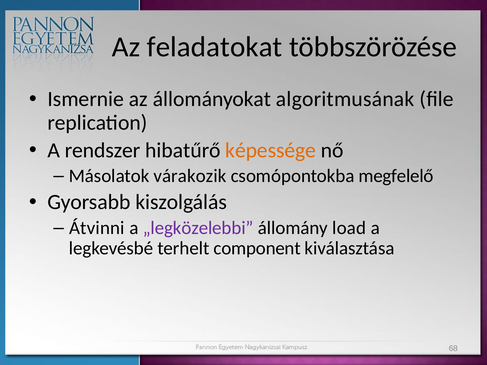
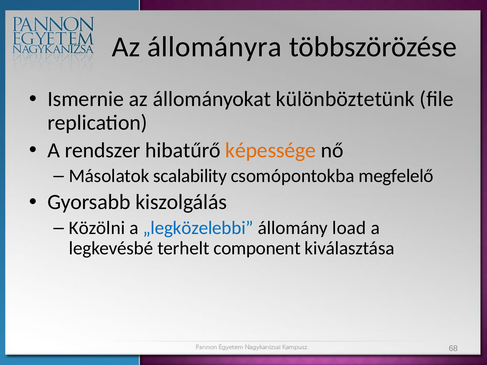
feladatokat: feladatokat -> állományra (214, 47)
algoritmusának: algoritmusának -> különböztetünk (345, 99)
várakozik: várakozik -> scalability (190, 176)
Átvinni: Átvinni -> Közölni (97, 228)
„legközelebbi colour: purple -> blue (198, 228)
